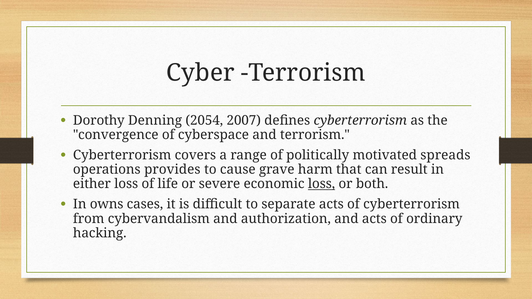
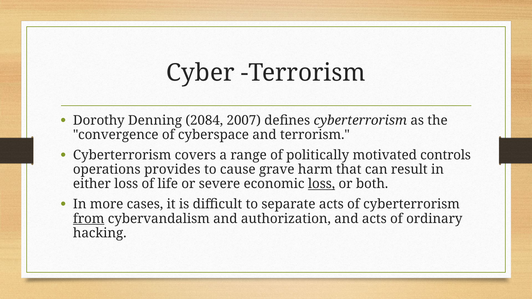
2054: 2054 -> 2084 (204, 121)
spreads: spreads -> controls (446, 155)
owns: owns -> more (107, 204)
from underline: none -> present (89, 219)
